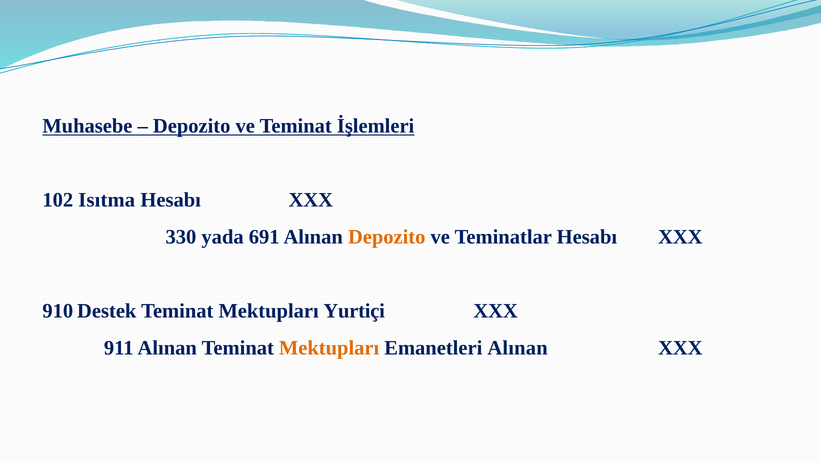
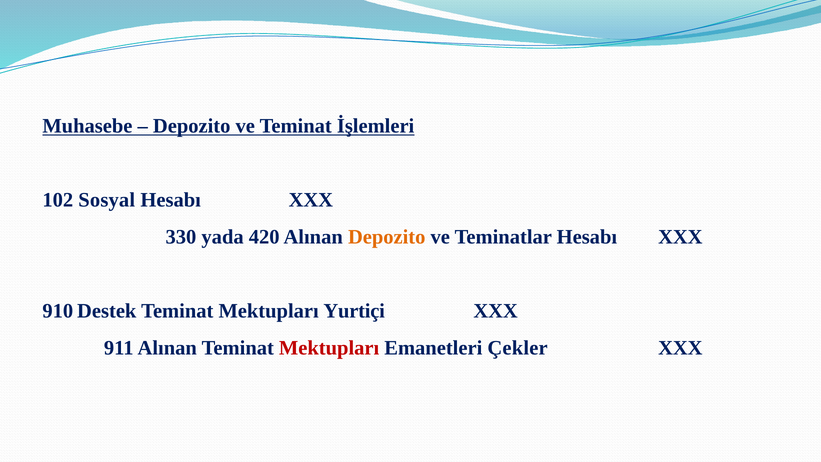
Isıtma: Isıtma -> Sosyal (107, 200)
691: 691 -> 420 (264, 237)
Mektupları colour: orange -> red (329, 348)
Emanetleri Alınan: Alınan -> Çekler (518, 348)
